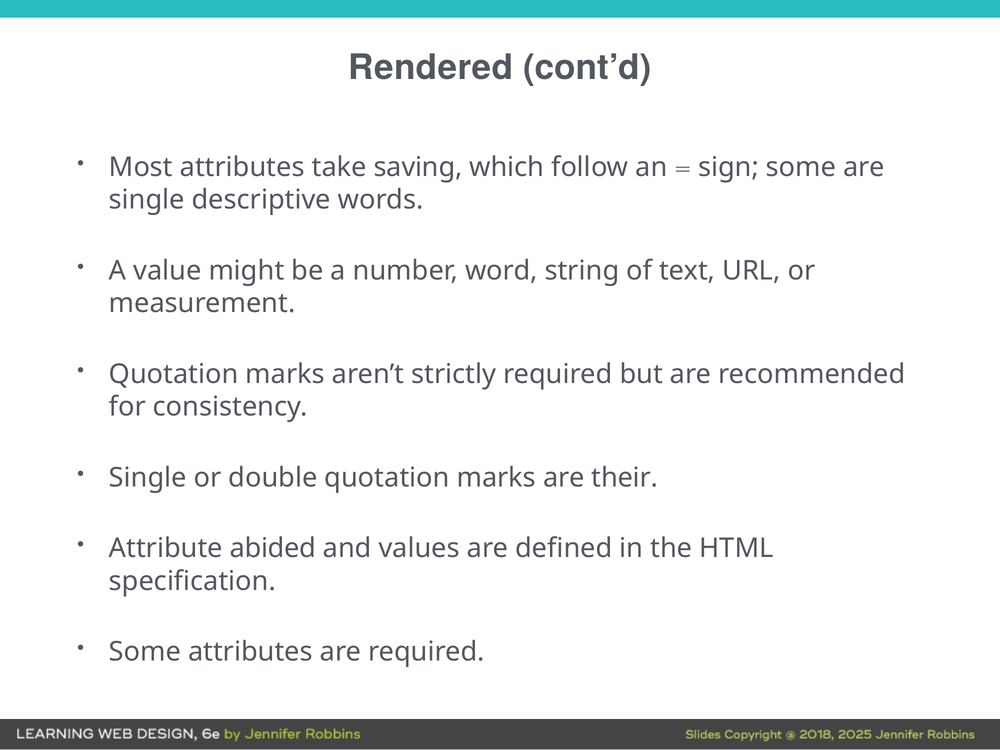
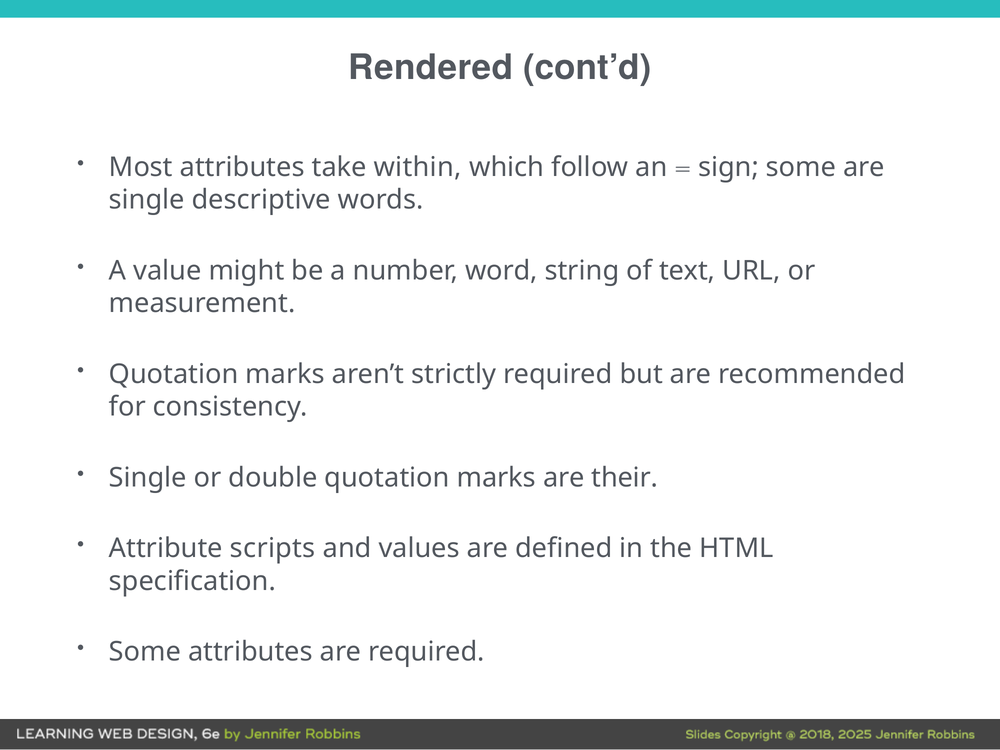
saving: saving -> within (418, 167)
abided: abided -> scripts (273, 548)
